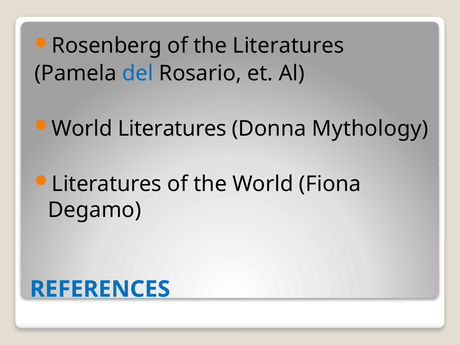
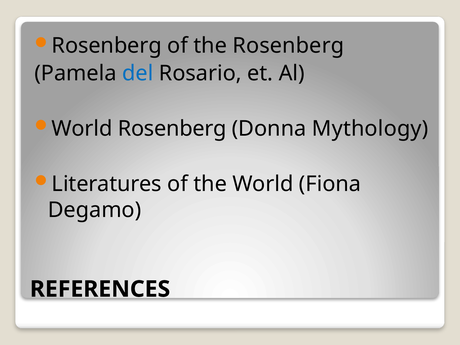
the Literatures: Literatures -> Rosenberg (288, 46)
World Literatures: Literatures -> Rosenberg (172, 129)
REFERENCES colour: blue -> black (100, 289)
